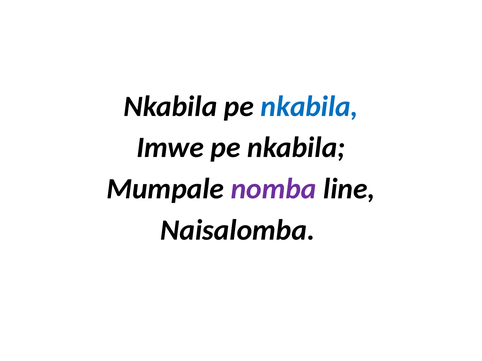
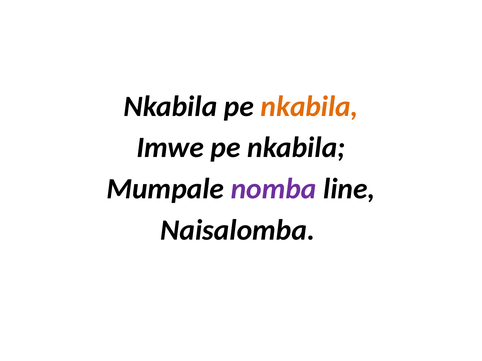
nkabila colour: blue -> orange (309, 107)
